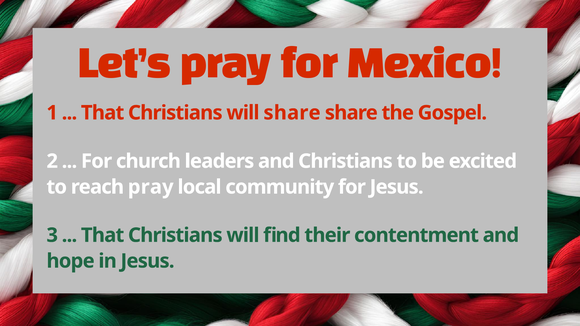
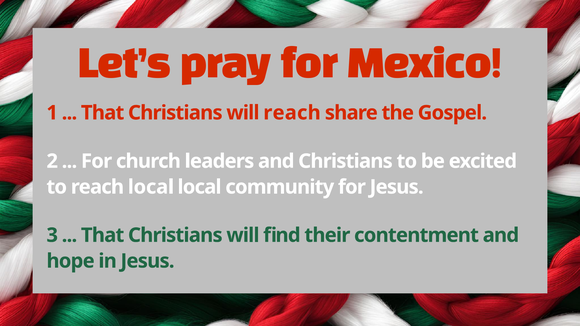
will share: share -> reach (292, 113)
reach pray: pray -> local (151, 187)
